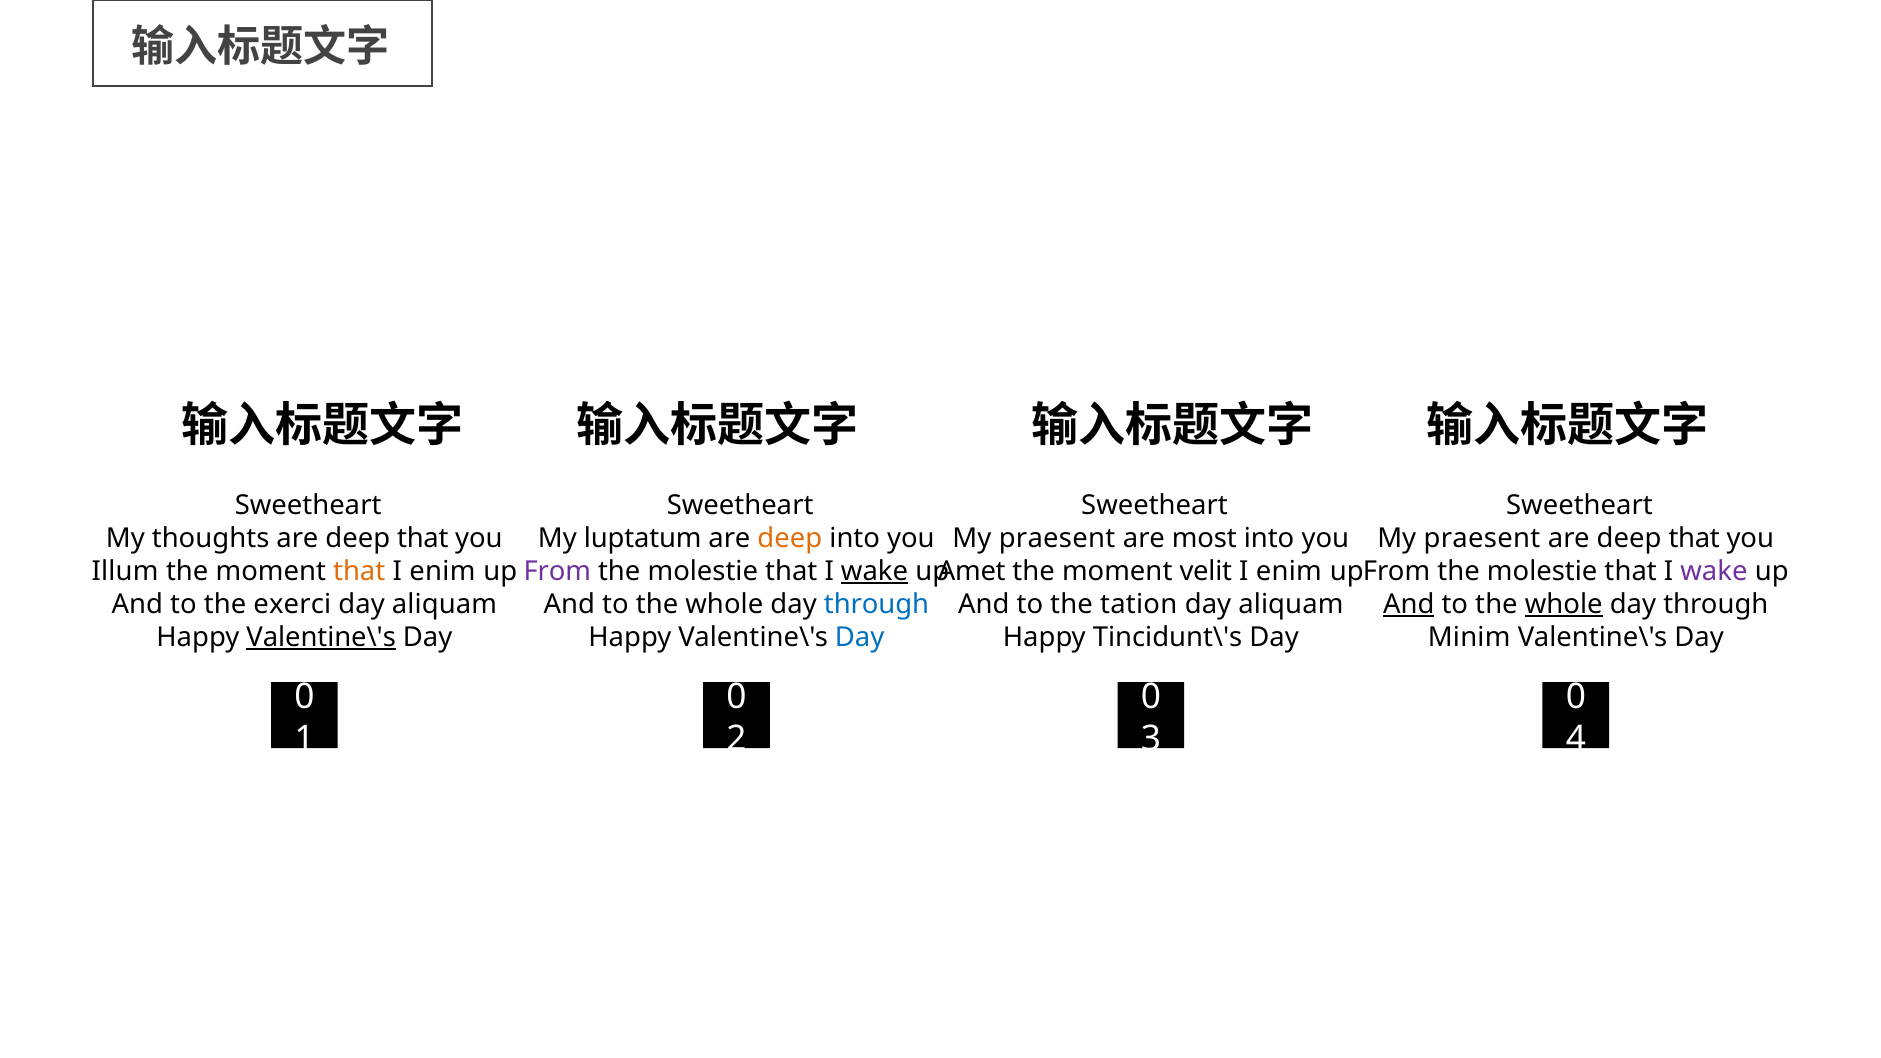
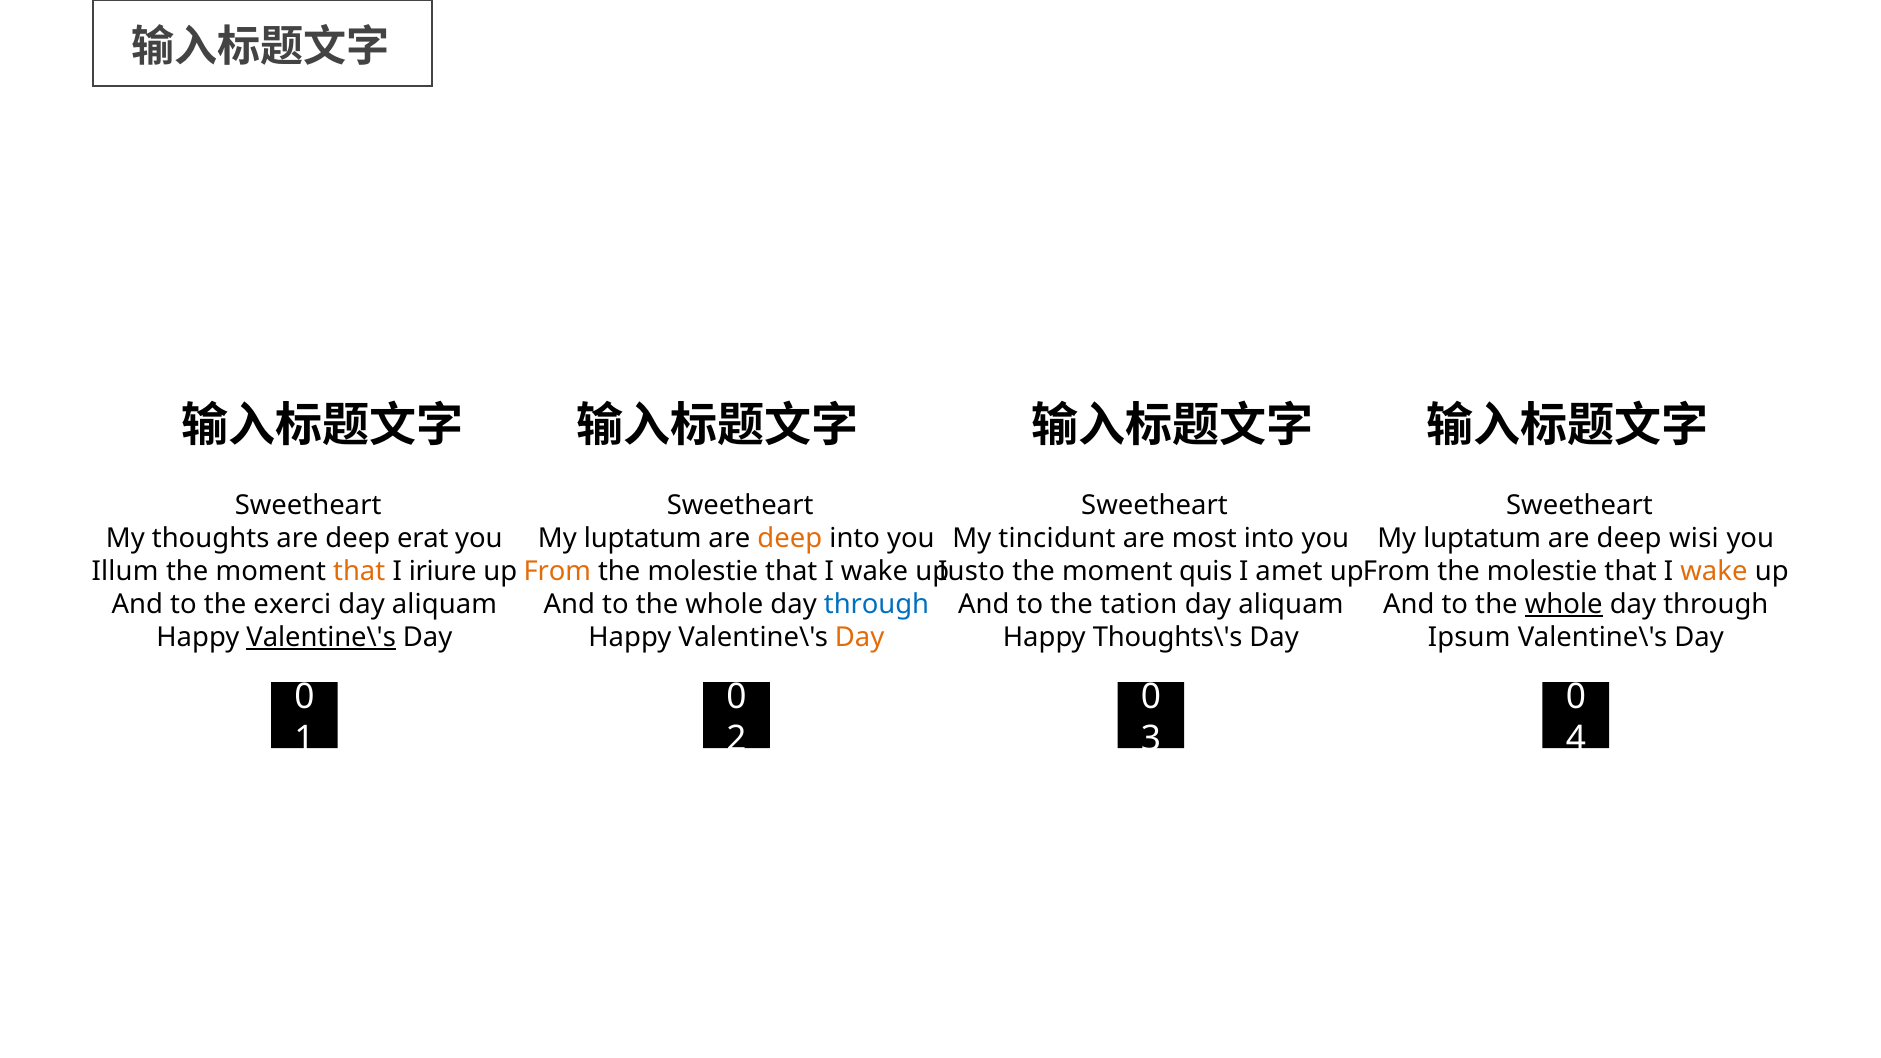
thoughts are deep that: that -> erat (423, 539)
praesent: praesent -> tincidunt (1057, 539)
praesent: praesent -> luptatum (1482, 539)
that: that -> wisi (1694, 539)
enim: enim -> iriure (443, 571)
From colour: purple -> orange (557, 571)
wake underline: present -> none (875, 571)
Amet: Amet -> Iusto (972, 571)
velit: velit -> quis (1206, 571)
enim: enim -> amet (1289, 571)
wake colour: purple -> orange (1714, 571)
And underline: present -> none (1409, 604)
Day colour: blue -> orange (860, 637)
Tincidunt\'s: Tincidunt\'s -> Thoughts\'s (1168, 637)
Minim: Minim -> Ipsum (1469, 637)
